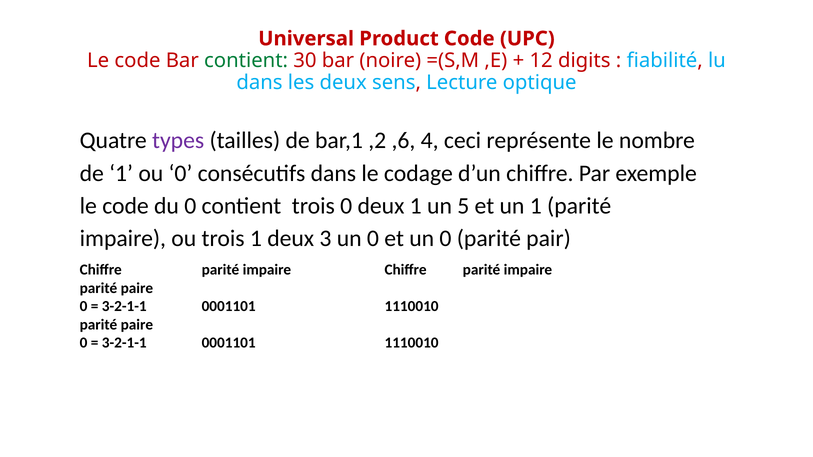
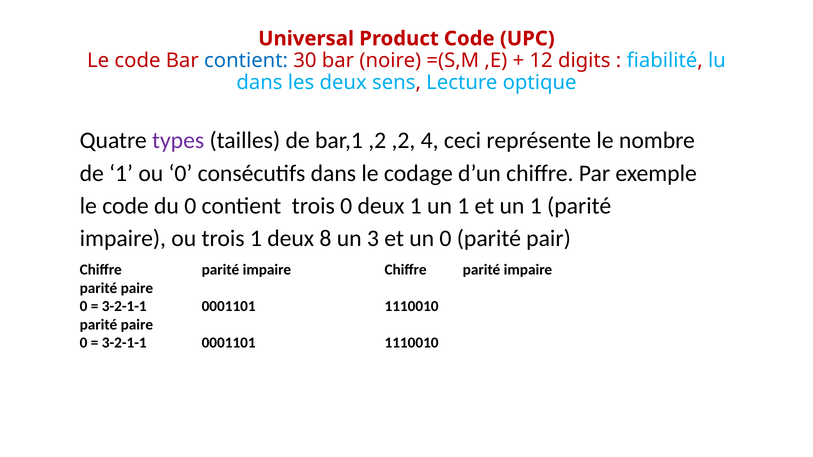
contient colour: green -> blue (246, 61)
,2 ,6: ,6 -> ,2 (403, 141)
1 un 5: 5 -> 1 (463, 206)
3: 3 -> 8 (325, 239)
0: 0 -> 3 (373, 239)
